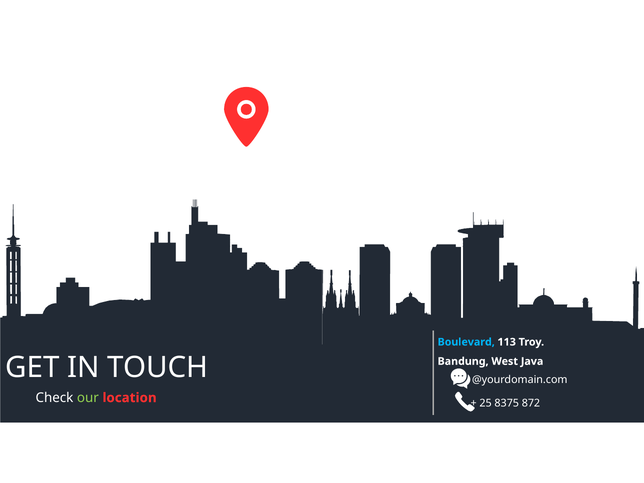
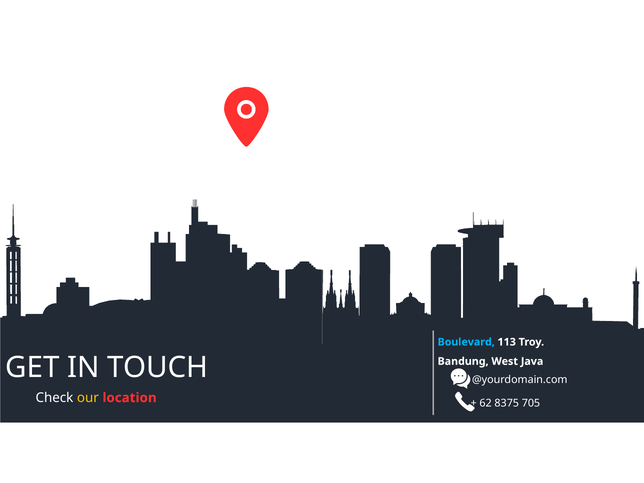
our colour: light green -> yellow (88, 398)
25: 25 -> 62 (486, 403)
872: 872 -> 705 (531, 403)
